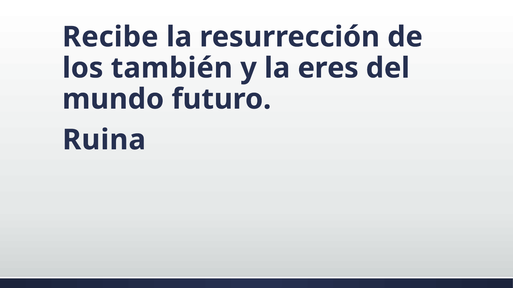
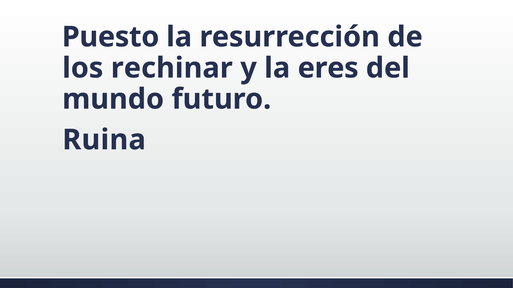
Recibe: Recibe -> Puesto (111, 37)
también: también -> rechinar (172, 68)
